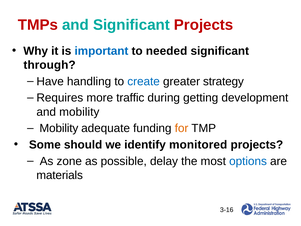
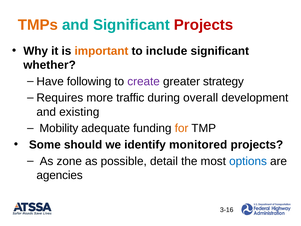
TMPs colour: red -> orange (38, 25)
important colour: blue -> orange (101, 51)
needed: needed -> include (167, 51)
through: through -> whether (50, 65)
handling: handling -> following (89, 81)
create colour: blue -> purple (144, 81)
getting: getting -> overall (201, 98)
and mobility: mobility -> existing (79, 112)
delay: delay -> detail (164, 161)
materials: materials -> agencies (60, 175)
